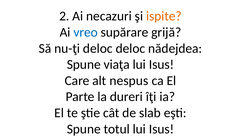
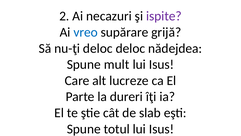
ispite colour: orange -> purple (164, 16)
viaţa: viaţa -> mult (117, 64)
nespus: nespus -> lucreze (129, 80)
